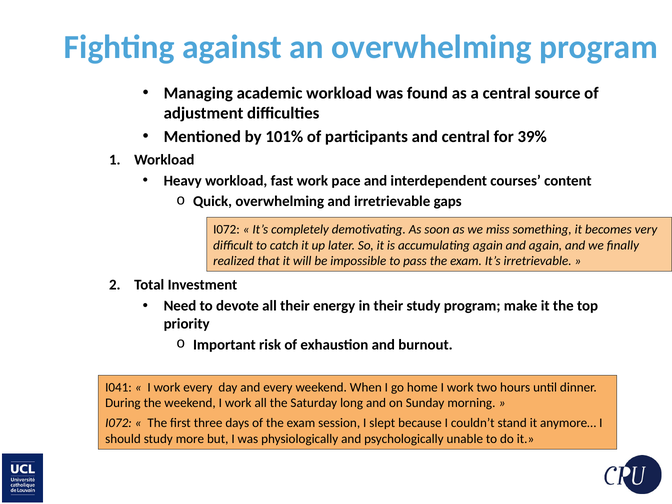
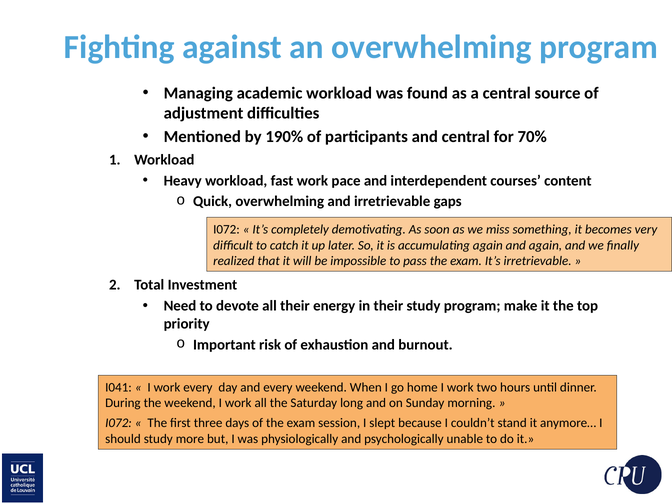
101%: 101% -> 190% (284, 137)
39%: 39% -> 70% (532, 137)
